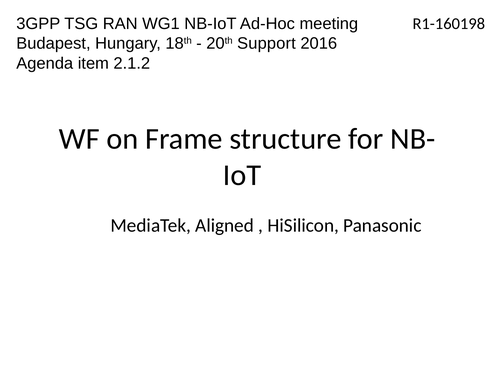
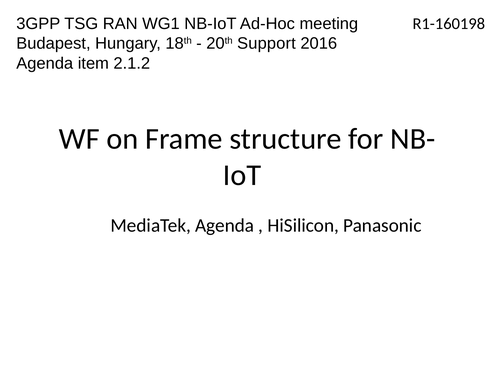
MediaTek Aligned: Aligned -> Agenda (225, 226)
